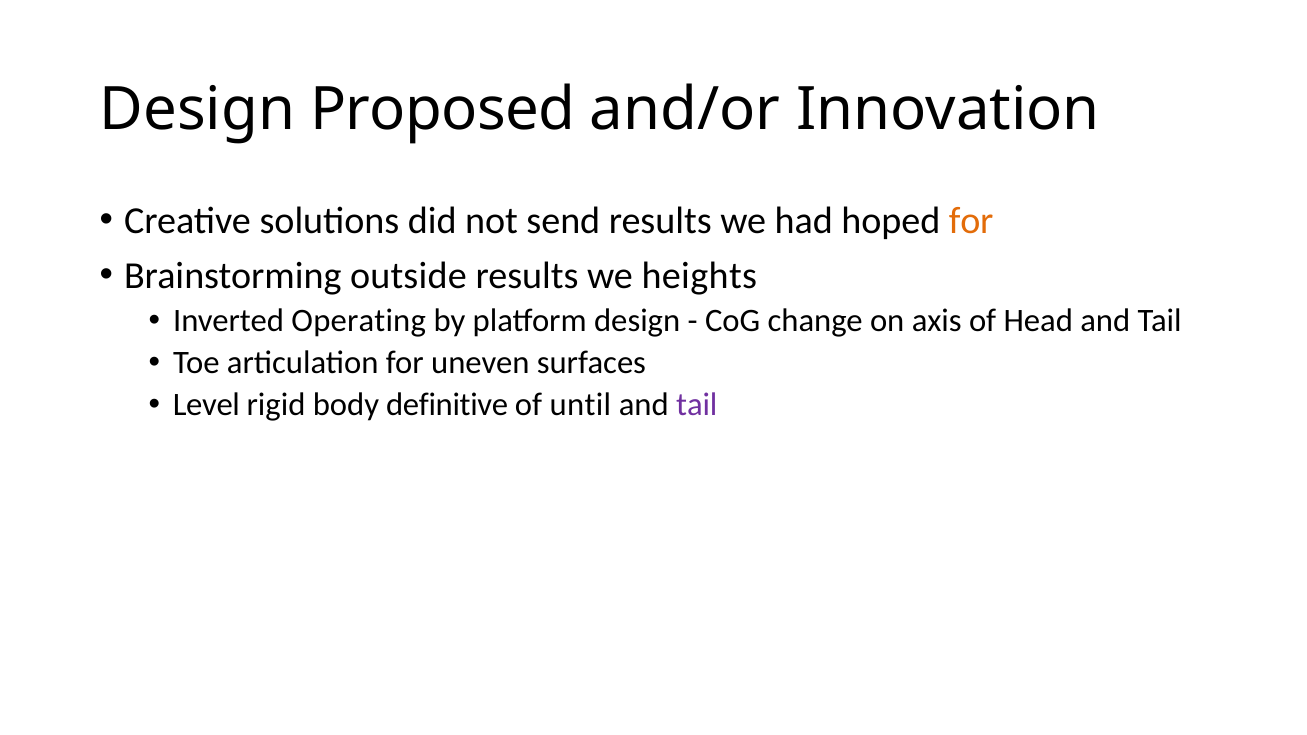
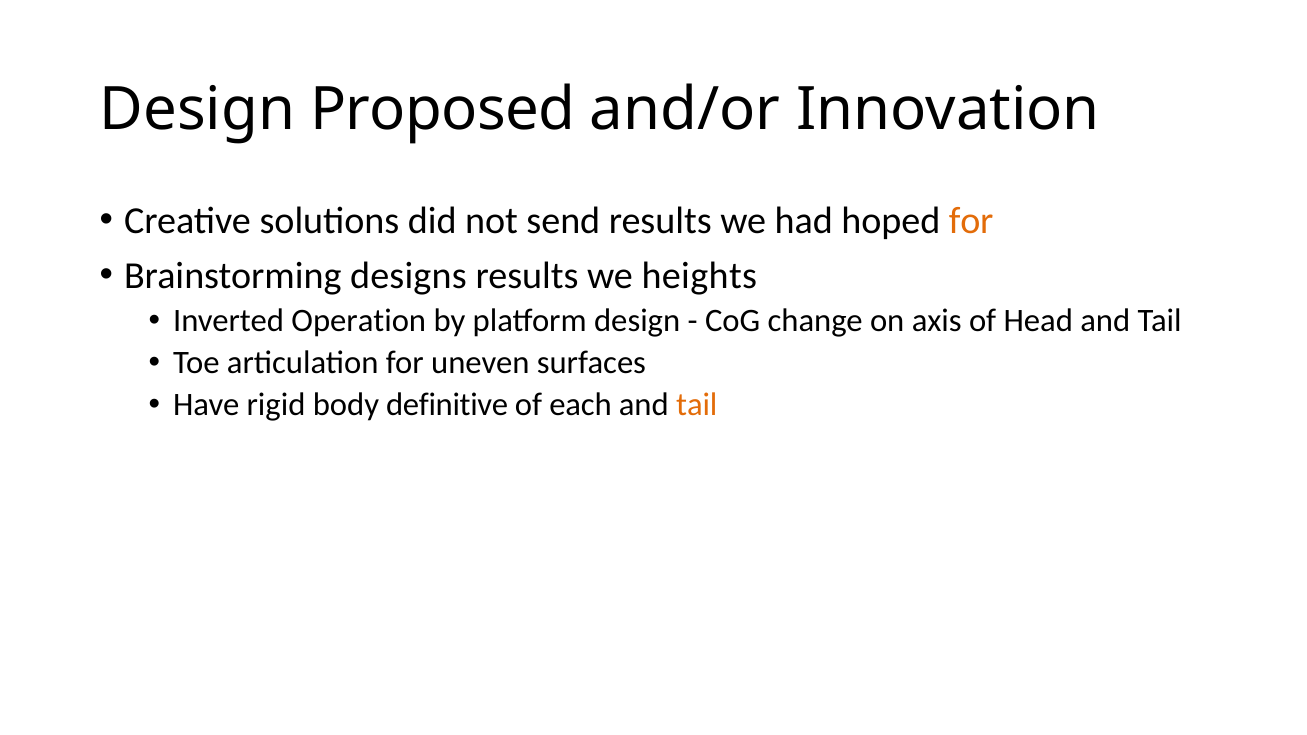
outside: outside -> designs (408, 276)
Operating: Operating -> Operation (359, 321)
Level: Level -> Have (206, 405)
until: until -> each (581, 405)
tail colour: purple -> orange (697, 405)
